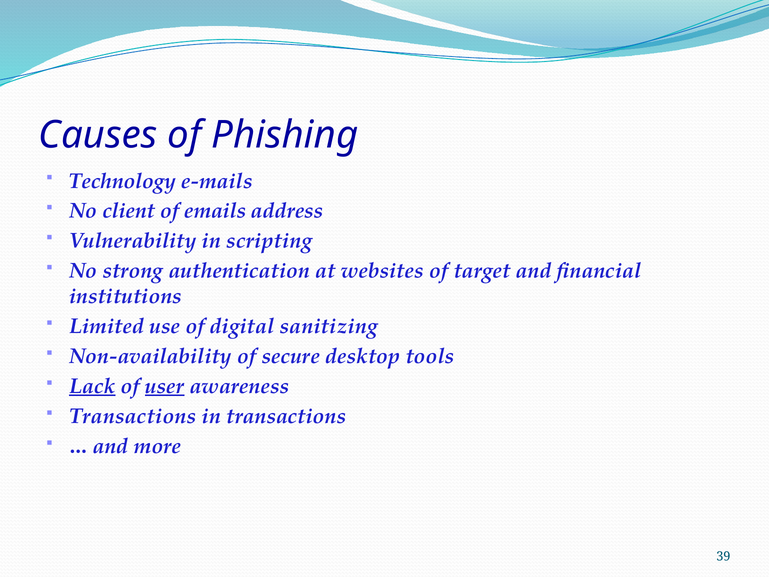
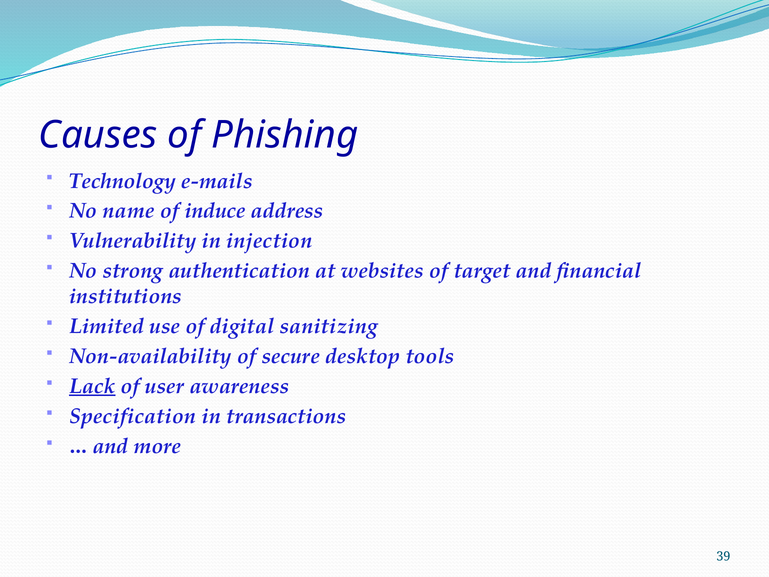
client: client -> name (129, 211)
emails: emails -> induce (215, 211)
scripting: scripting -> injection (269, 241)
user underline: present -> none (165, 386)
Transactions: Transactions -> Specification (133, 416)
